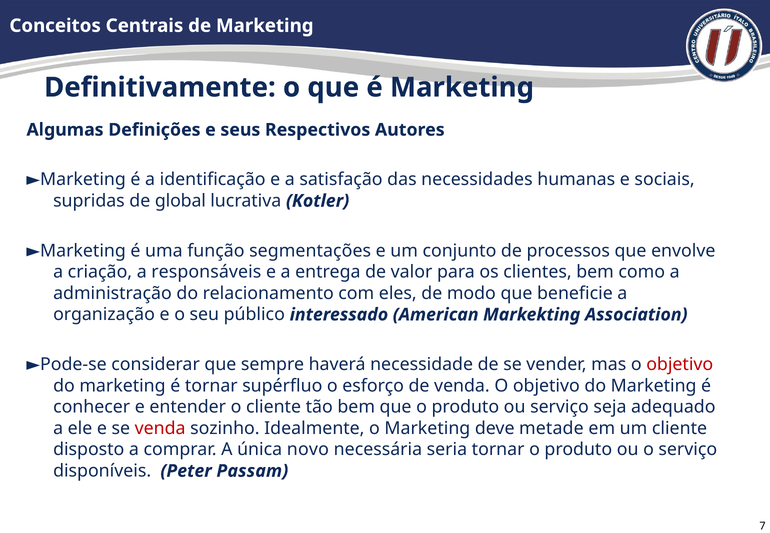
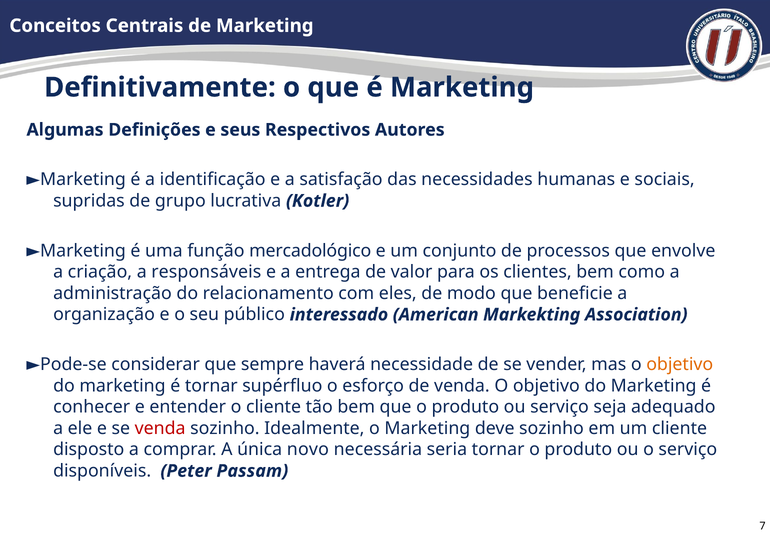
global: global -> grupo (180, 201)
segmentações: segmentações -> mercadológico (310, 251)
objetivo colour: red -> orange (680, 364)
deve metade: metade -> sozinho (551, 428)
